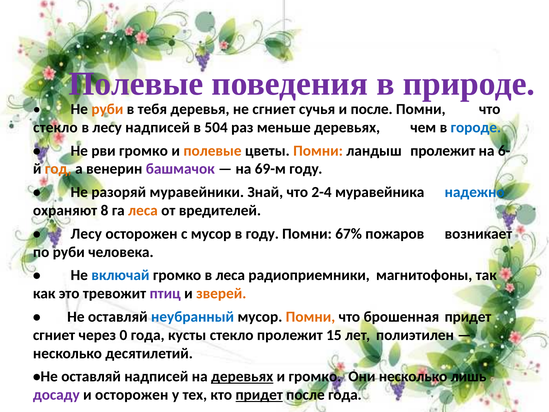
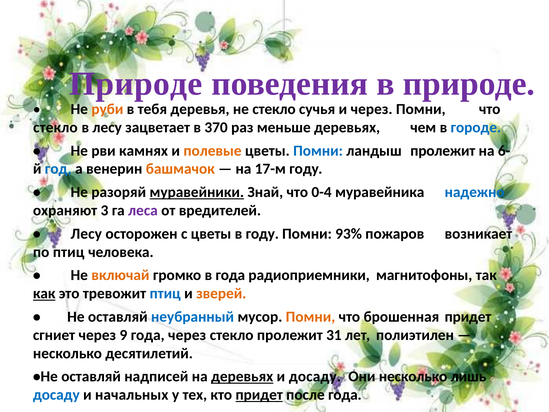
Полевые: Полевые -> Природе (136, 84)
не сгниет: сгниет -> стекло (274, 109)
и после: после -> через (372, 109)
лесу надписей: надписей -> зацветает (158, 127)
504: 504 -> 370 (216, 127)
рви громко: громко -> камнях (144, 151)
Помни colour: orange -> blue (318, 151)
год colour: orange -> blue (58, 169)
башмачок colour: purple -> orange (180, 169)
69-м: 69-м -> 17-м (270, 169)
муравейники underline: none -> present (197, 192)
2-4: 2-4 -> 0-4 (322, 192)
8: 8 -> 3 (104, 210)
леса colour: orange -> purple (143, 210)
с мусор: мусор -> цветы (211, 234)
67%: 67% -> 93% (349, 234)
по руби: руби -> птиц (69, 252)
включай colour: blue -> orange (120, 275)
в леса: леса -> года (230, 275)
как underline: none -> present (44, 293)
птиц colour: purple -> blue (165, 293)
0: 0 -> 9 (123, 335)
года кусты: кусты -> через (187, 335)
15: 15 -> 31 (334, 335)
и громко: громко -> досаду (315, 376)
досаду colour: purple -> blue (56, 395)
и осторожен: осторожен -> начальных (132, 395)
